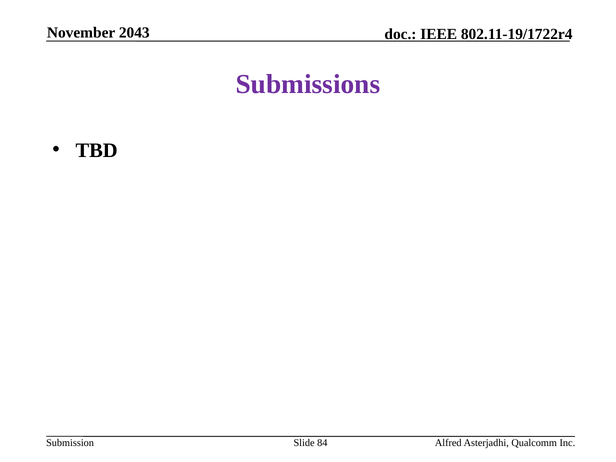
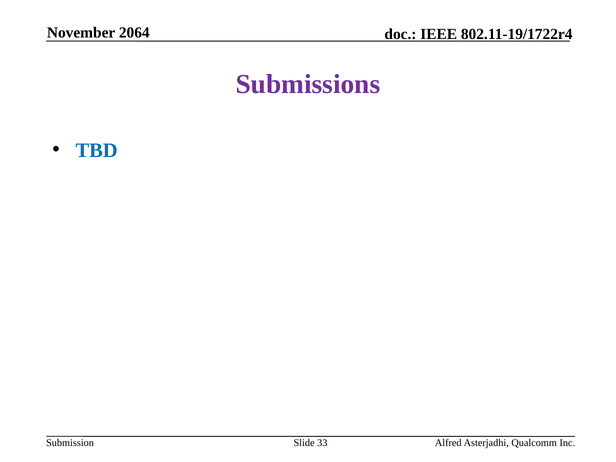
2043: 2043 -> 2064 (134, 33)
TBD colour: black -> blue (97, 150)
84: 84 -> 33 (322, 443)
